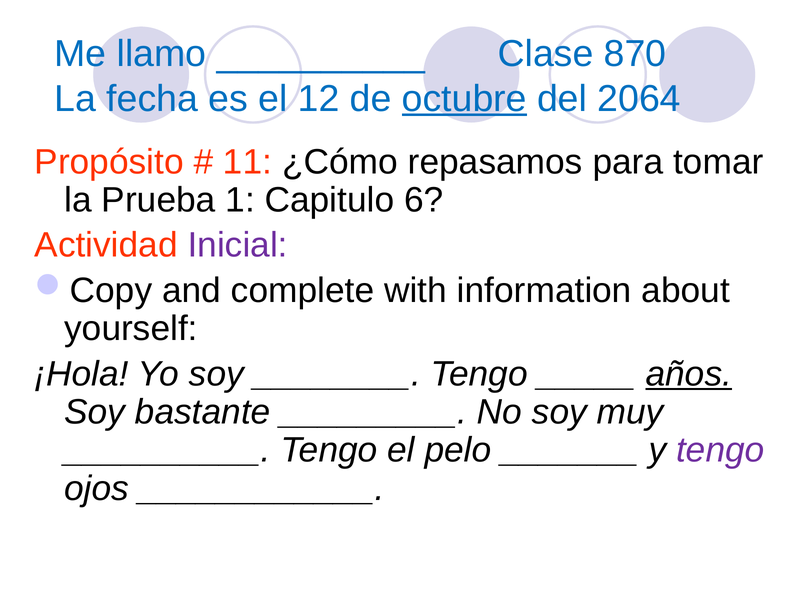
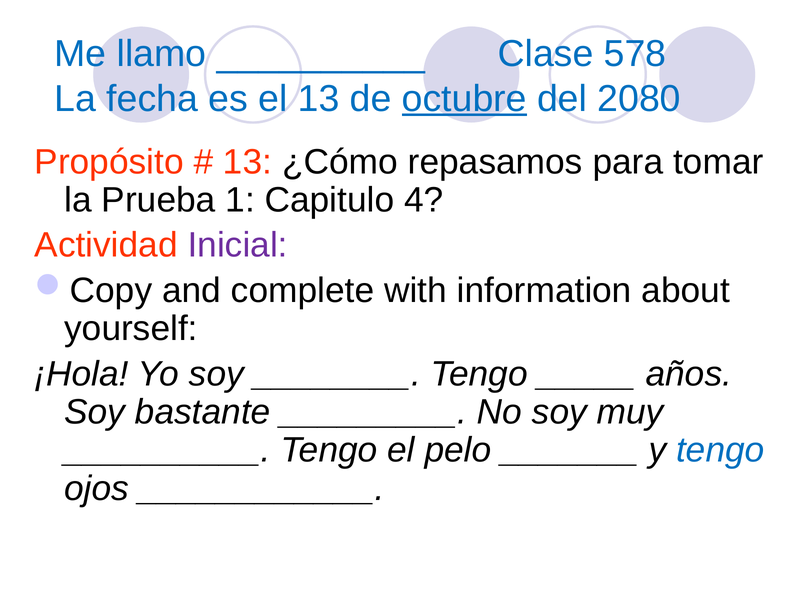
870: 870 -> 578 (635, 54)
el 12: 12 -> 13 (319, 99)
2064: 2064 -> 2080 (639, 99)
11: 11 -> 13 (248, 162)
6: 6 -> 4 (424, 200)
años underline: present -> none (689, 374)
tengo colour: purple -> blue (720, 451)
